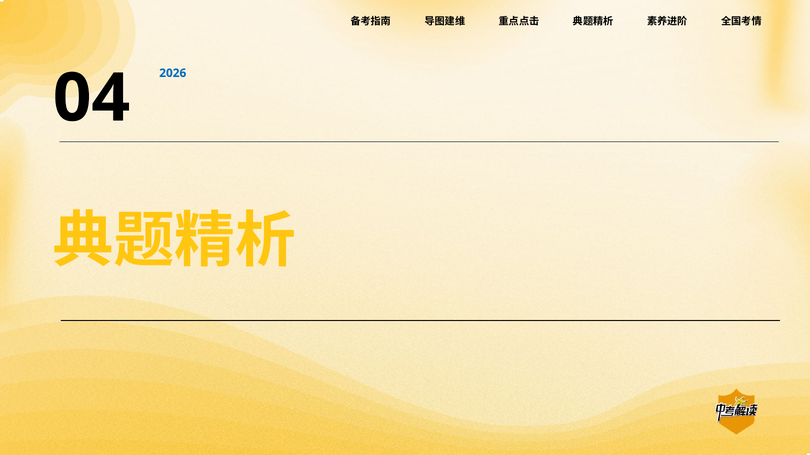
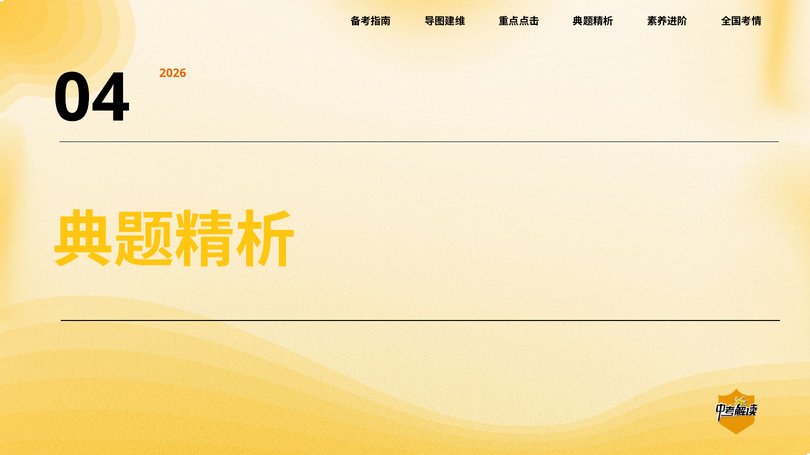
2026 colour: blue -> orange (173, 73)
